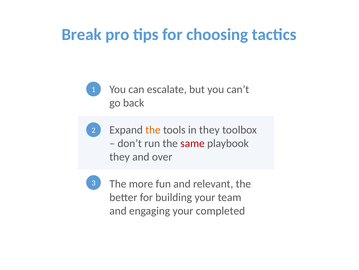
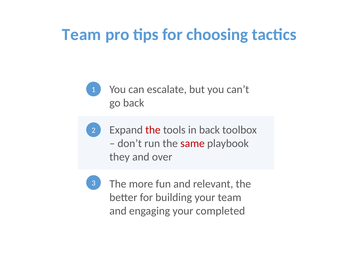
Break: Break -> Team (82, 34)
the colour: orange -> red (153, 129)
in they: they -> back (209, 129)
